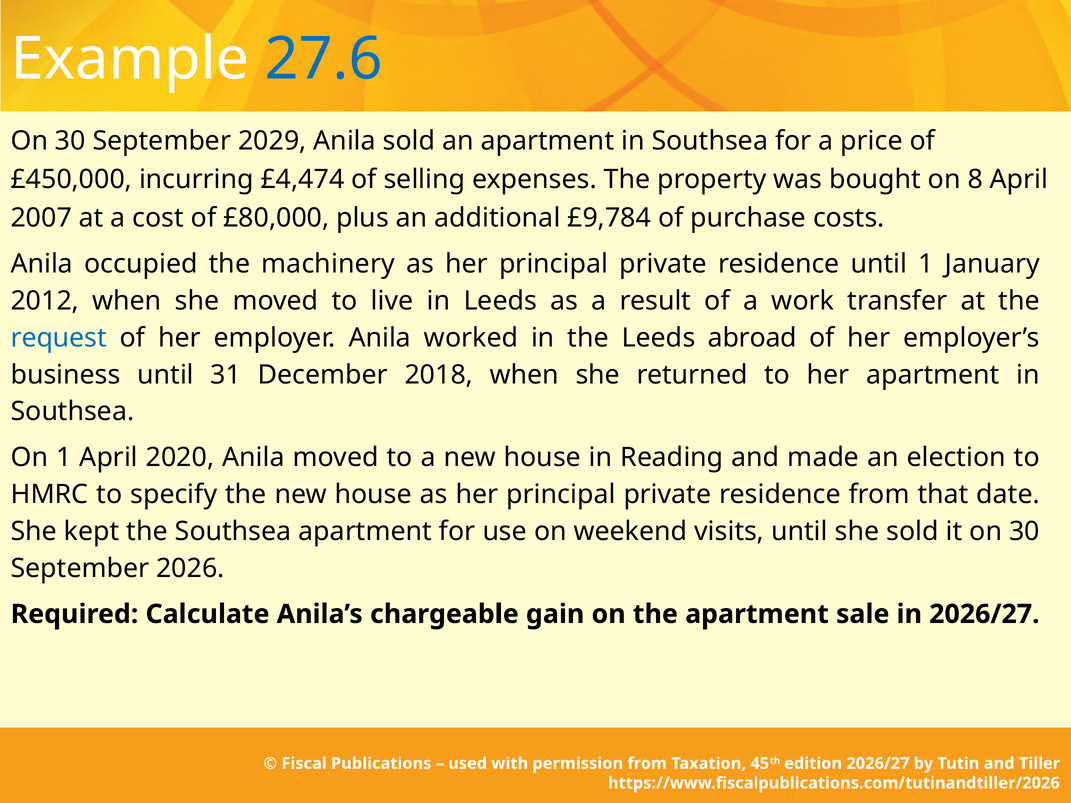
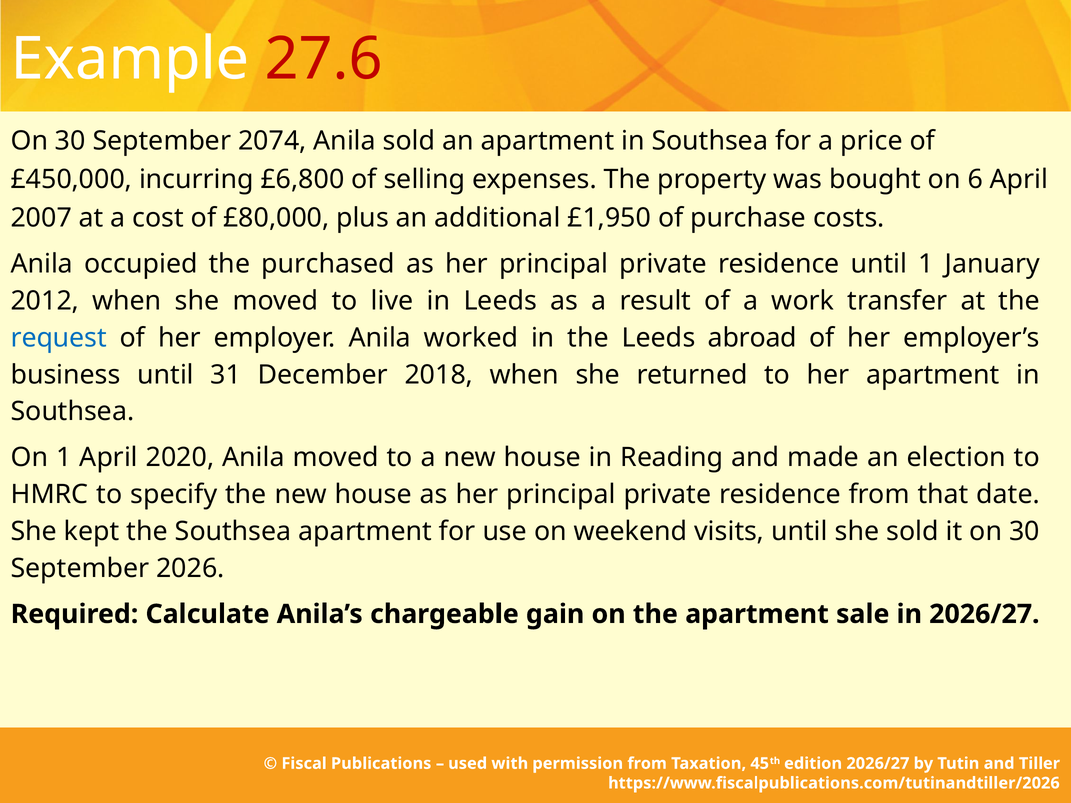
27.6 colour: blue -> red (324, 59)
2029: 2029 -> 2074 (272, 141)
£4,474: £4,474 -> £6,800 (303, 180)
8: 8 -> 6 (975, 180)
£9,784: £9,784 -> £1,950 (609, 218)
machinery: machinery -> purchased (328, 264)
